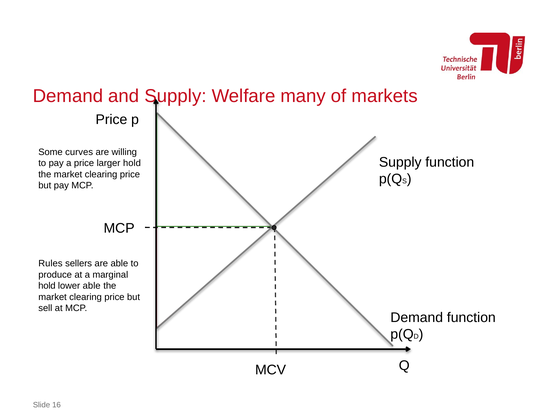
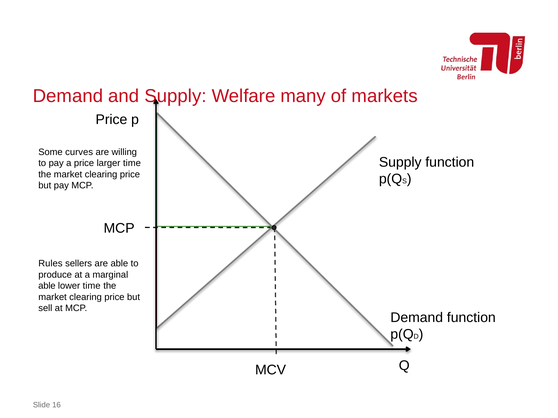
larger hold: hold -> time (132, 163)
hold: hold -> able (47, 286)
lower able: able -> time (92, 286)
